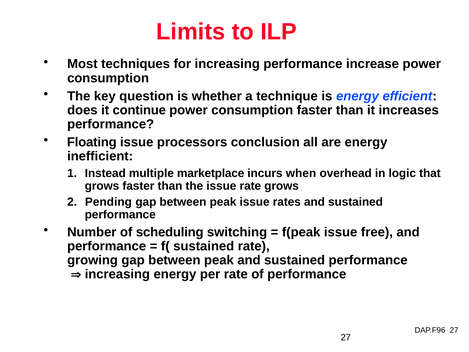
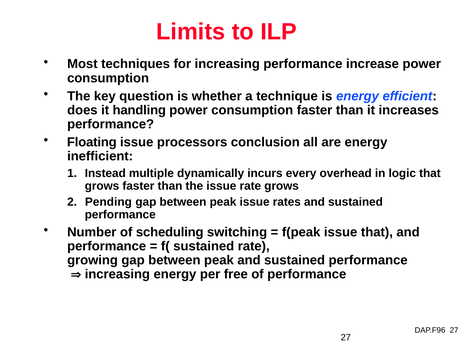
continue: continue -> handling (139, 110)
marketplace: marketplace -> dynamically (211, 173)
when: when -> every (301, 173)
issue free: free -> that (377, 232)
per rate: rate -> free (236, 274)
